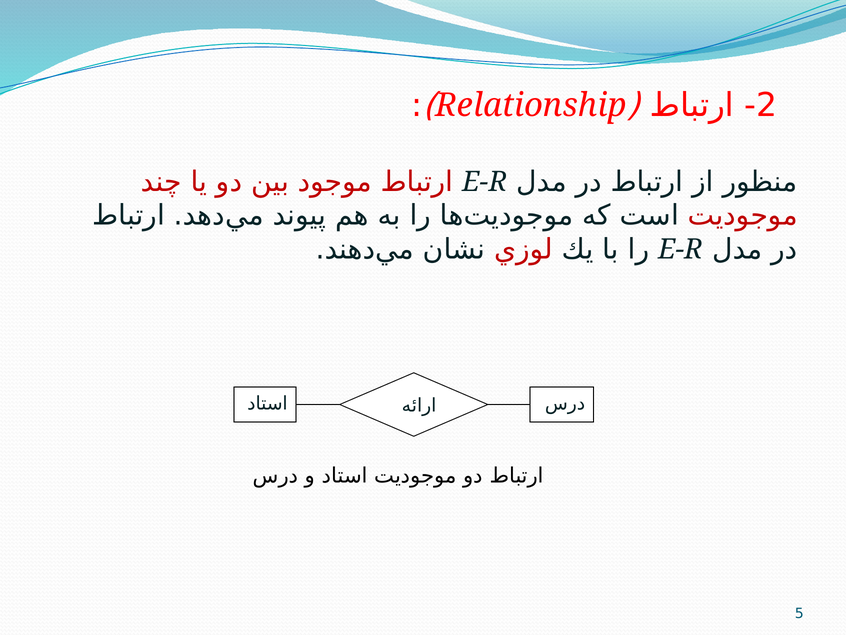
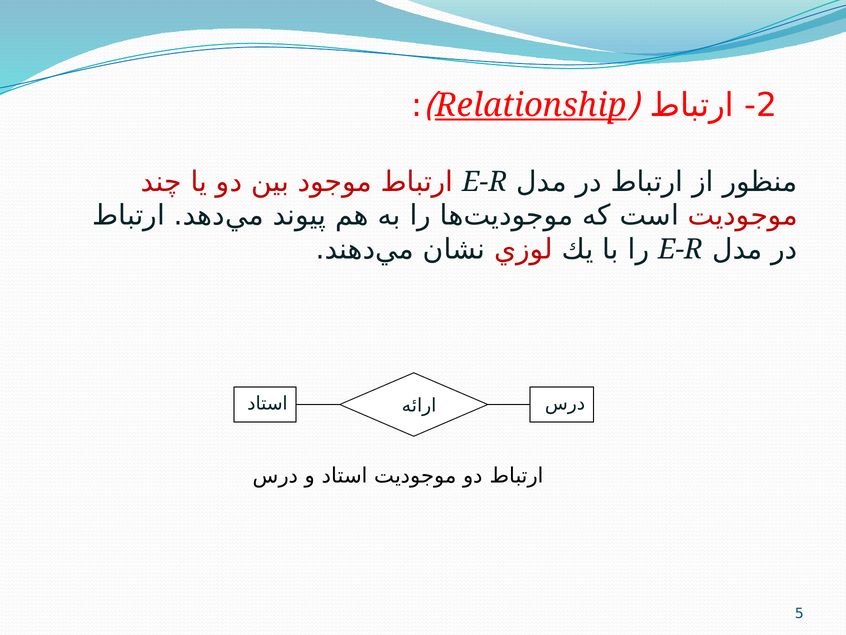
Relationship underline: none -> present (531, 105)
